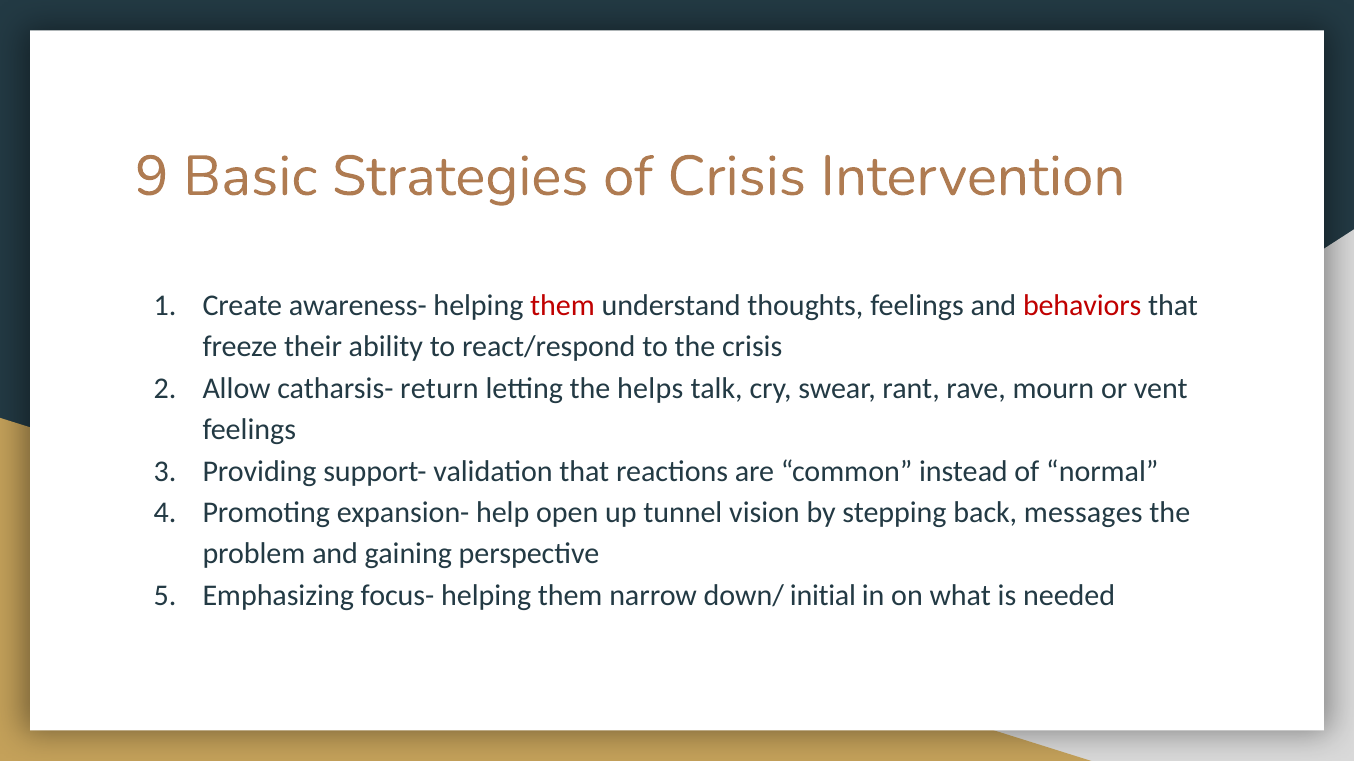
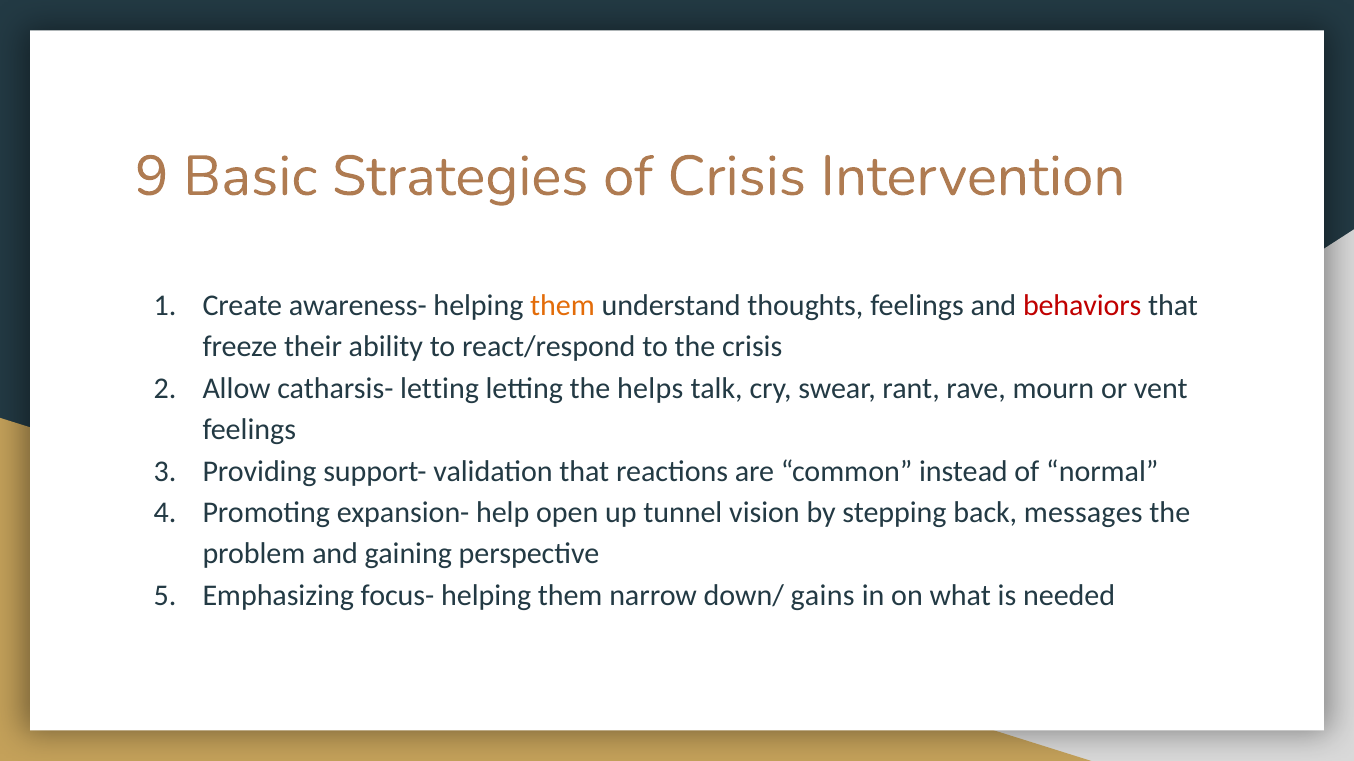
them colour: red -> orange (562, 306)
catharsis- return: return -> letting (440, 389)
initial: initial -> gains (823, 596)
